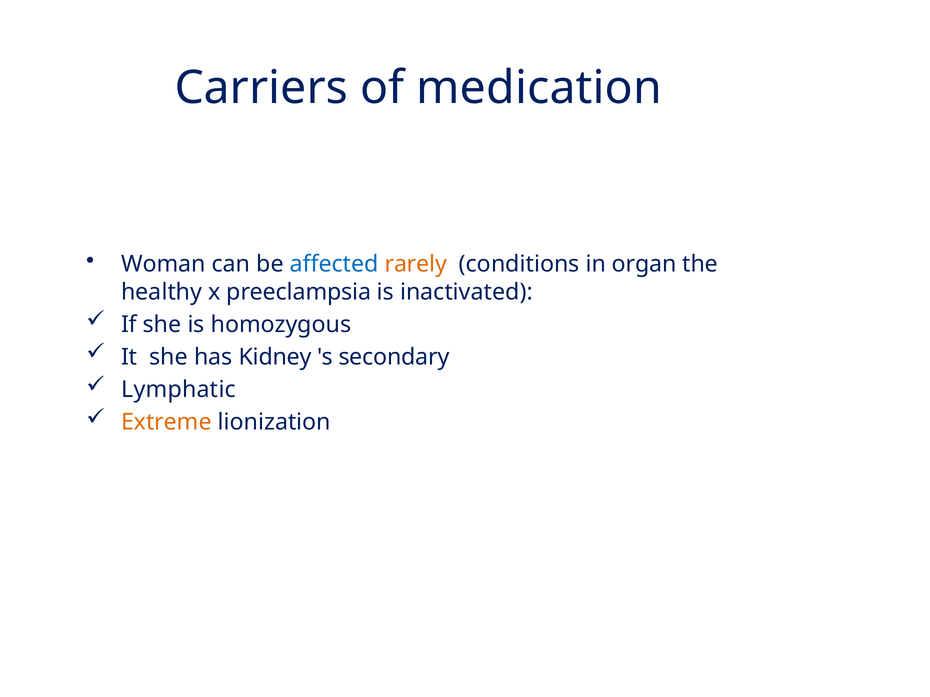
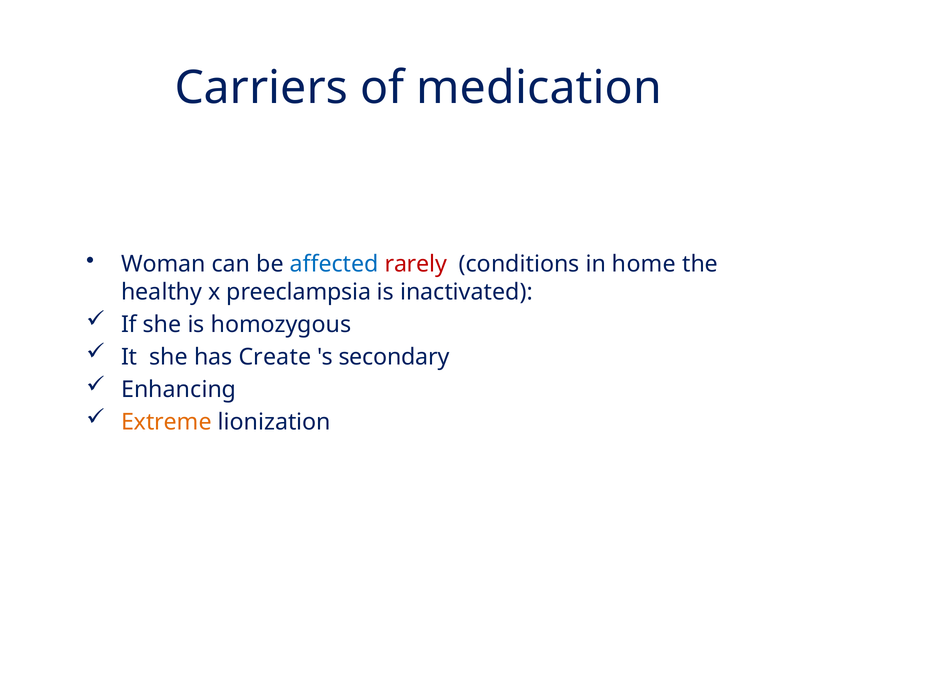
rarely colour: orange -> red (416, 264)
organ: organ -> home (644, 264)
Kidney: Kidney -> Create (275, 357)
Lymphatic: Lymphatic -> Enhancing (179, 390)
